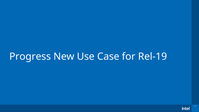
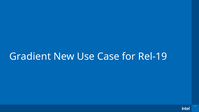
Progress: Progress -> Gradient (30, 56)
